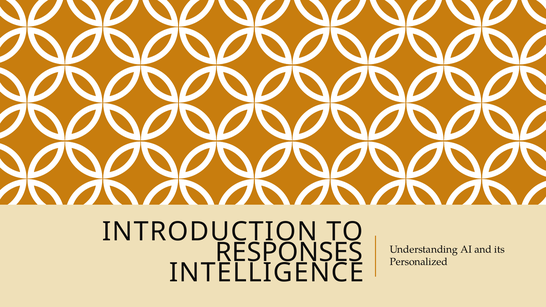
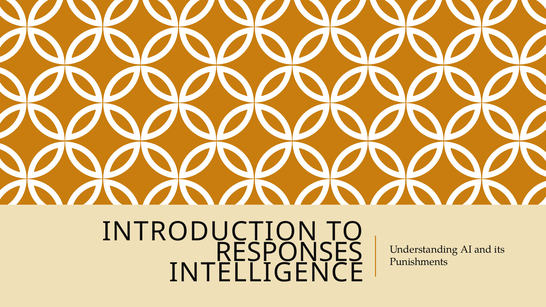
Personalized: Personalized -> Punishments (419, 262)
